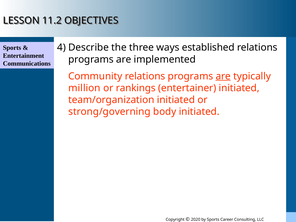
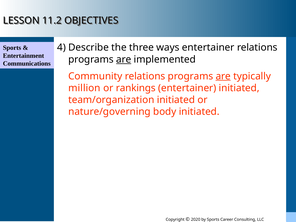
ways established: established -> entertainer (208, 48)
are underline: none -> present (124, 59)
strong/governing: strong/governing -> nature/governing (109, 112)
